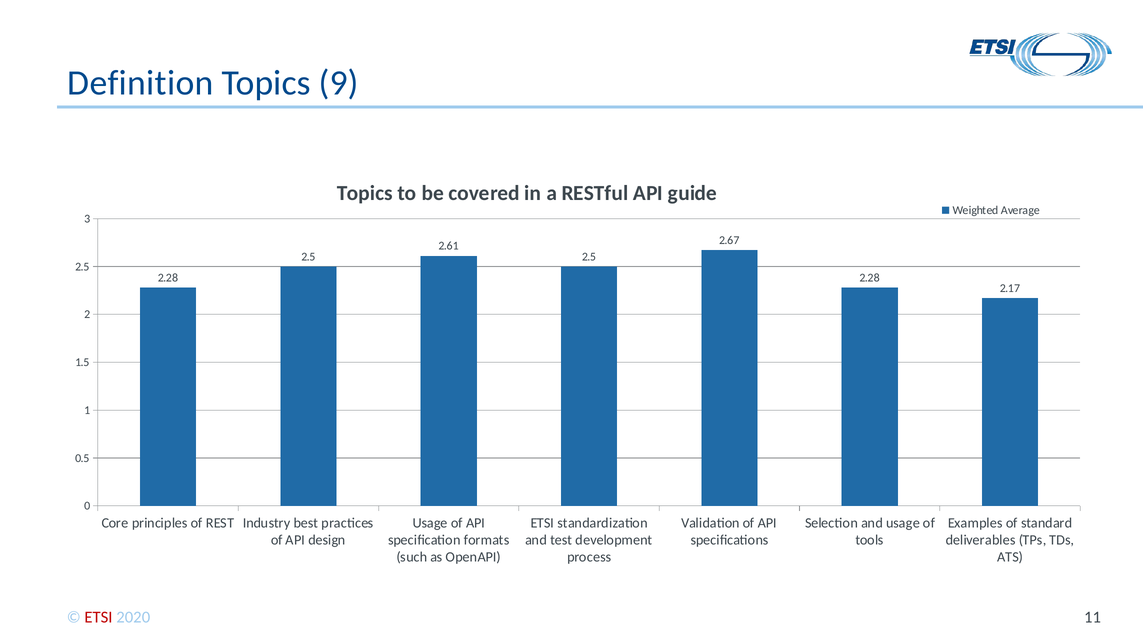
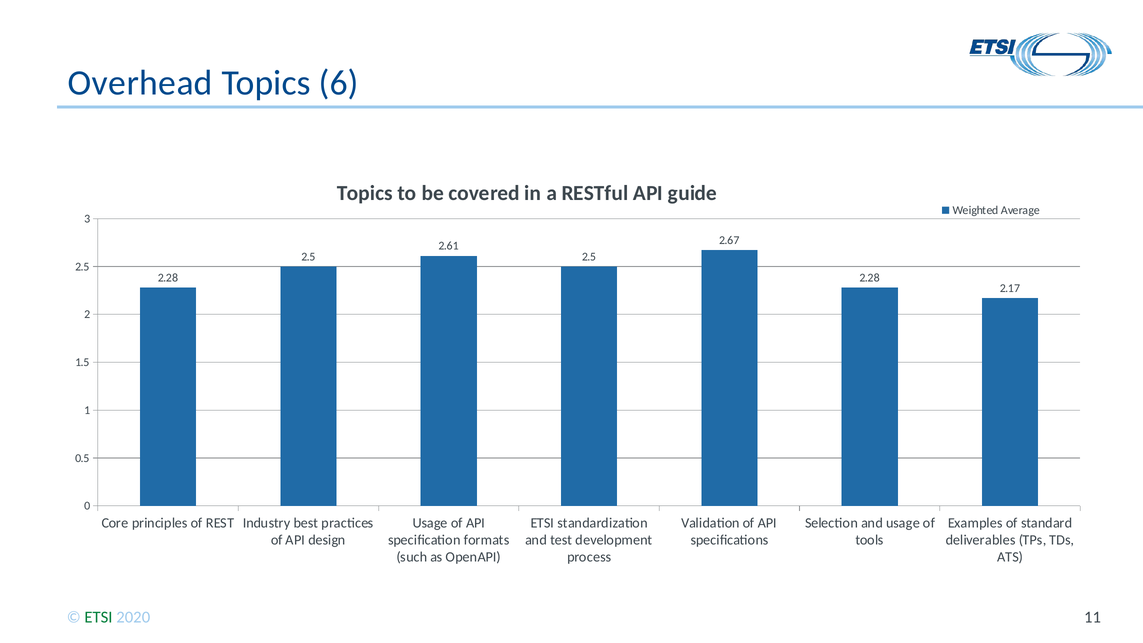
Definition: Definition -> Overhead (140, 83)
9: 9 -> 6 (339, 83)
ETSI colour: red -> green (99, 617)
